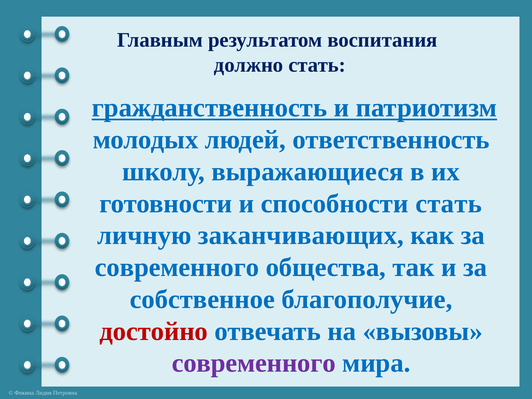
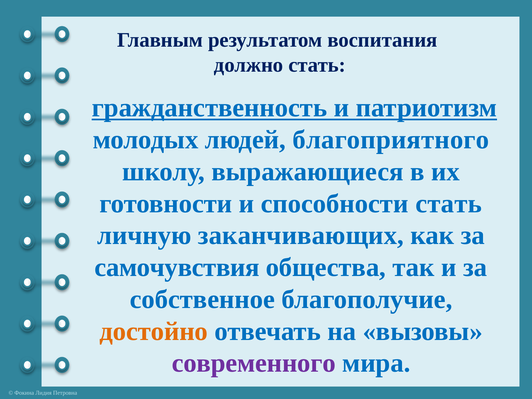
ответственность: ответственность -> благоприятного (391, 140)
современного: современного -> самочувствия (177, 267)
достойно colour: red -> orange (154, 331)
